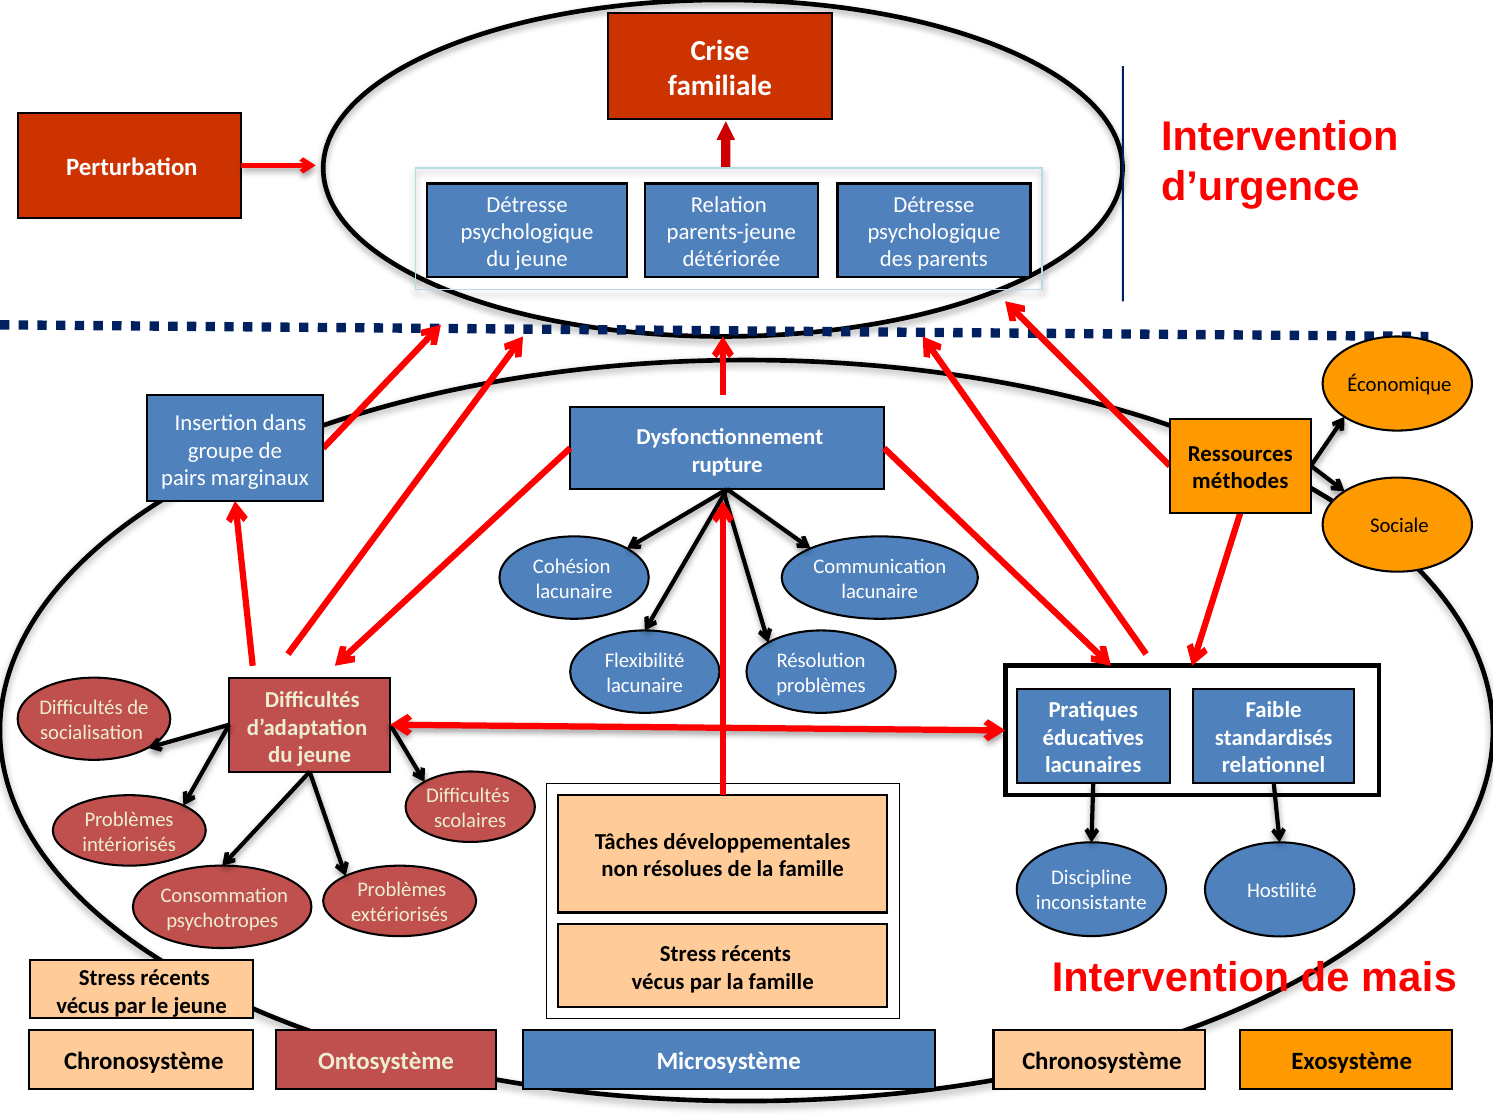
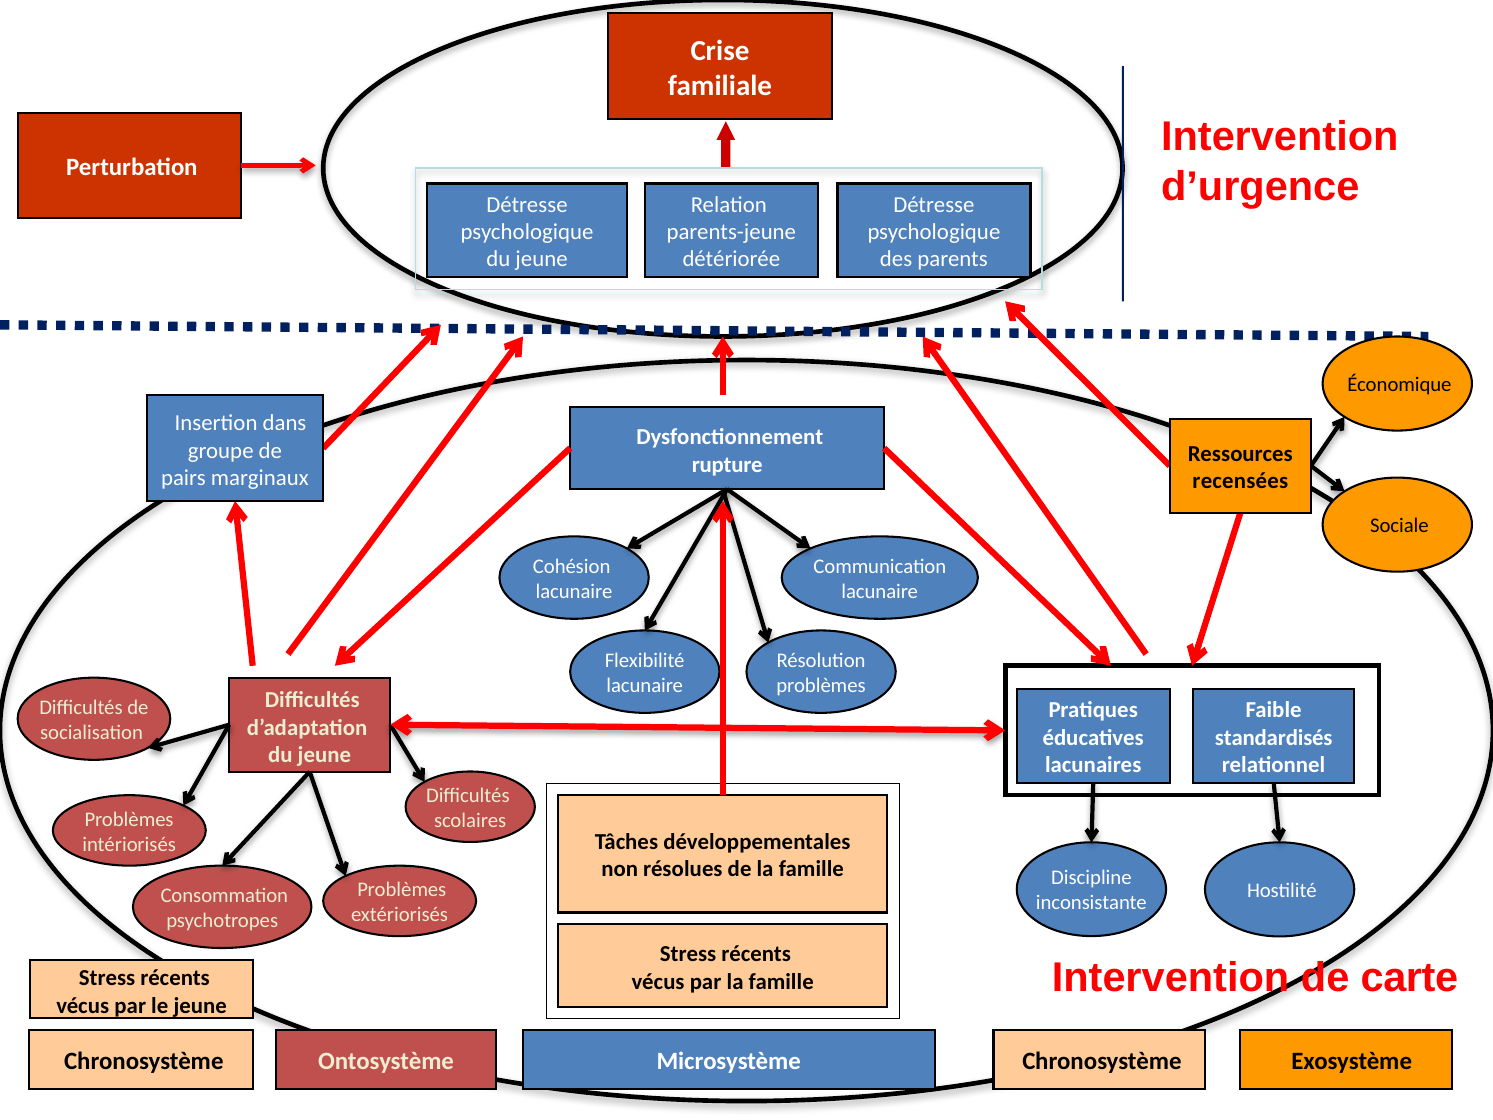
méthodes: méthodes -> recensées (1240, 481)
mais: mais -> carte (1409, 978)
